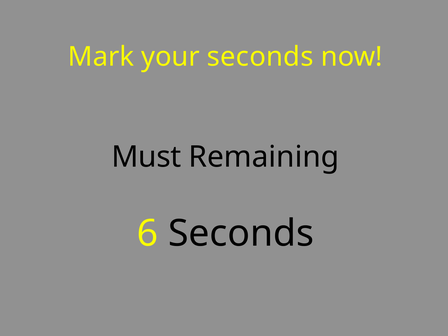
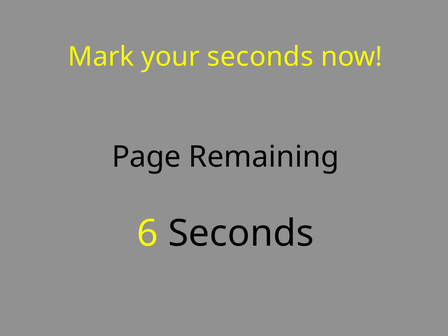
Must: Must -> Page (146, 157)
